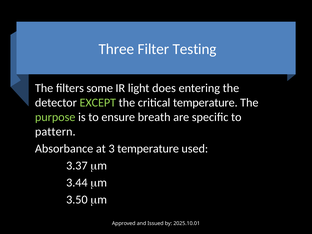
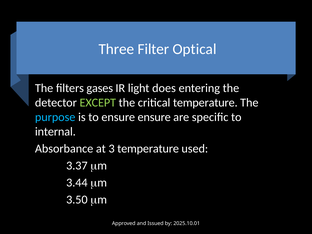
Testing: Testing -> Optical (195, 49)
some: some -> gases (100, 88)
purpose colour: light green -> light blue (55, 117)
ensure breath: breath -> ensure (154, 117)
pattern: pattern -> internal (55, 132)
